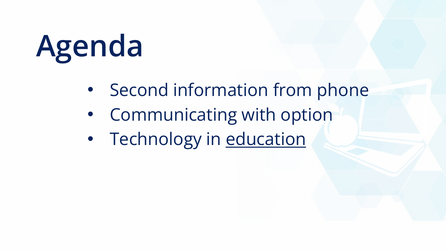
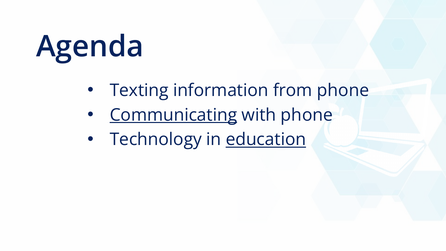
Second: Second -> Texting (139, 90)
Communicating underline: none -> present (173, 115)
with option: option -> phone (307, 115)
